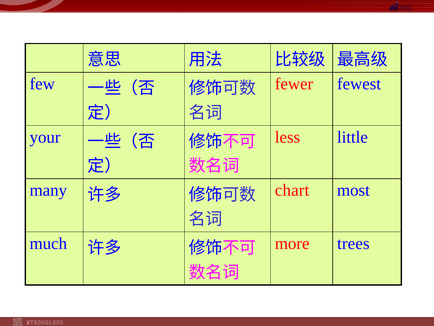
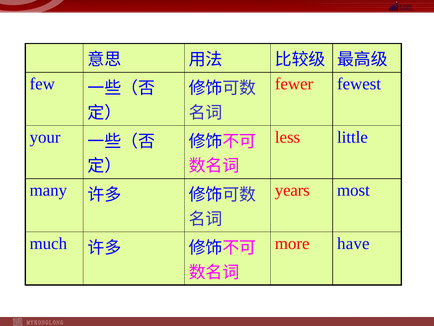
chart: chart -> years (292, 190)
trees: trees -> have (353, 243)
